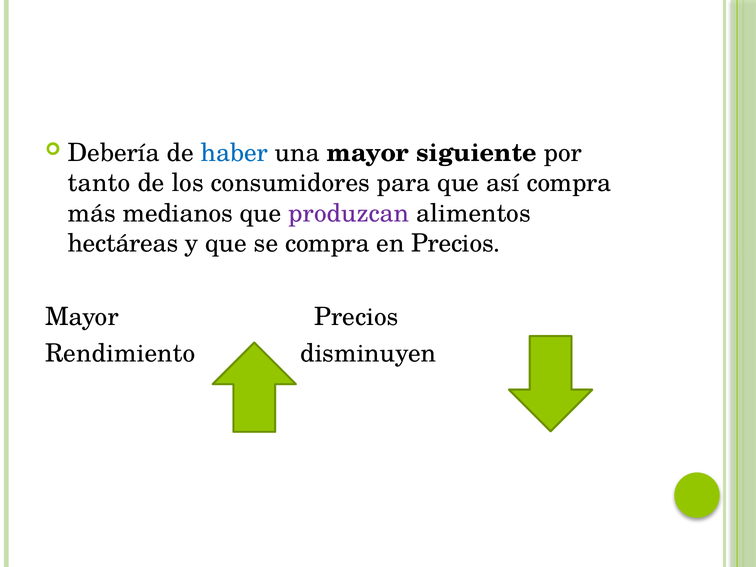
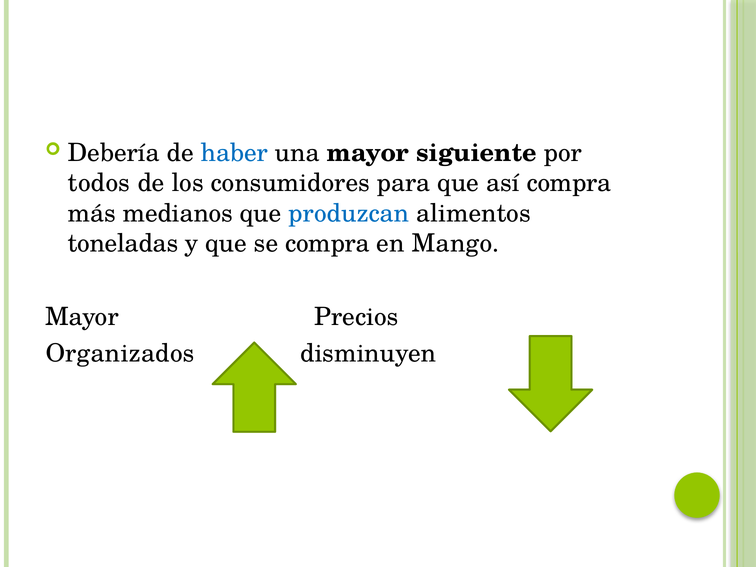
tanto: tanto -> todos (99, 183)
produzcan colour: purple -> blue (349, 213)
hectáreas: hectáreas -> toneladas (123, 244)
en Precios: Precios -> Mango (456, 244)
Rendimiento: Rendimiento -> Organizados (120, 353)
